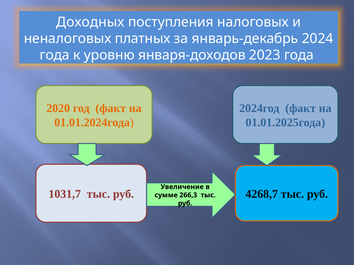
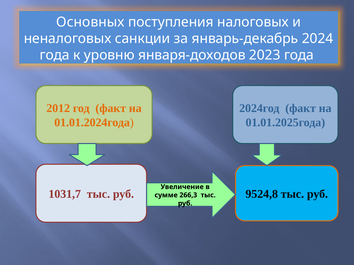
Доходных: Доходных -> Основных (90, 22)
платных: платных -> санкции (143, 39)
2020: 2020 -> 2012 (58, 109)
4268,7: 4268,7 -> 9524,8 (262, 194)
